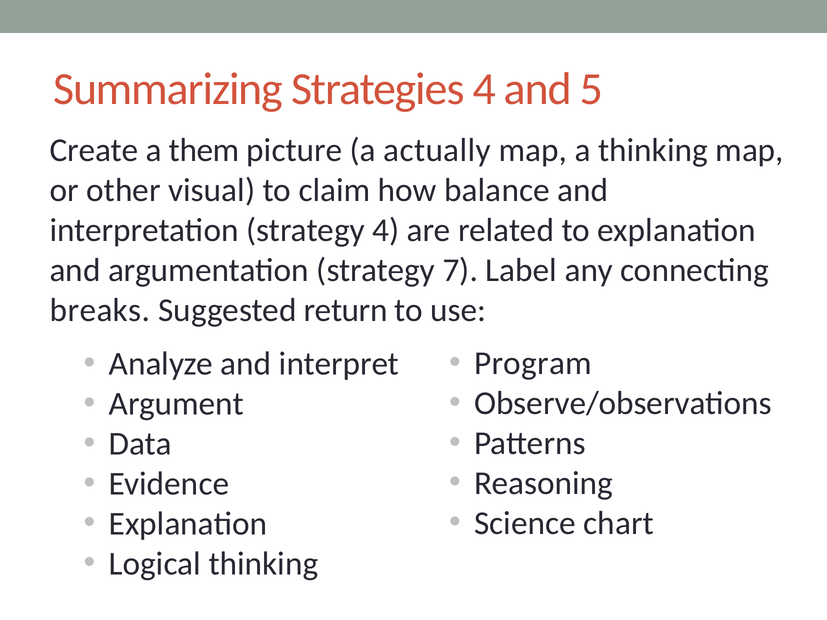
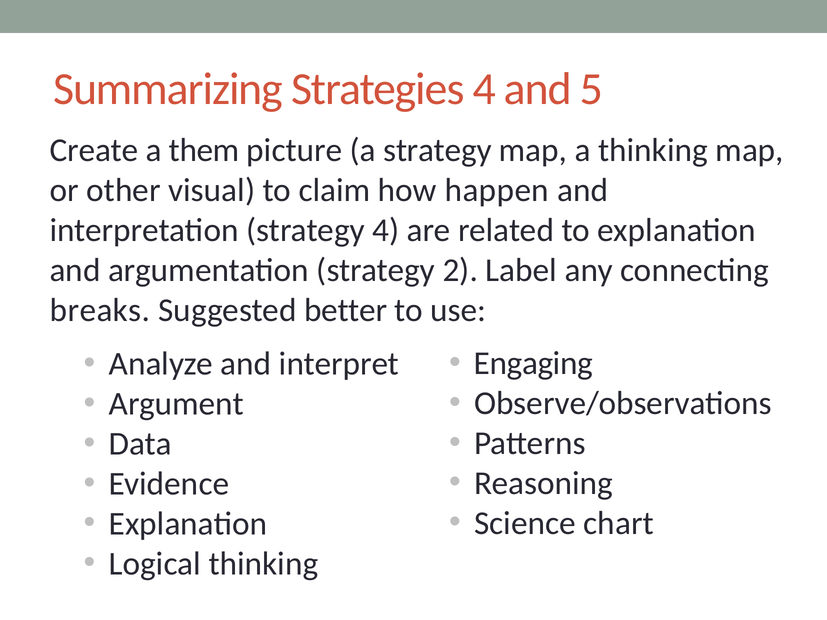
a actually: actually -> strategy (437, 151)
balance: balance -> happen (497, 190)
7: 7 -> 2 (460, 270)
return: return -> better (346, 310)
Program: Program -> Engaging (533, 364)
